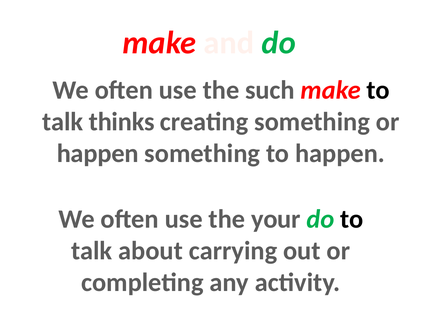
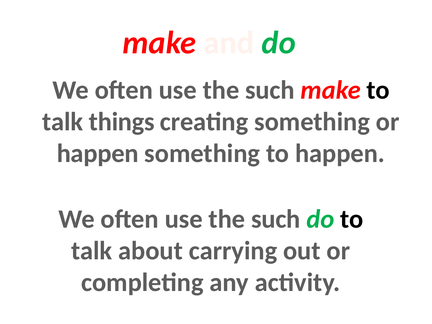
thinks: thinks -> things (122, 122)
your: your -> such (276, 219)
